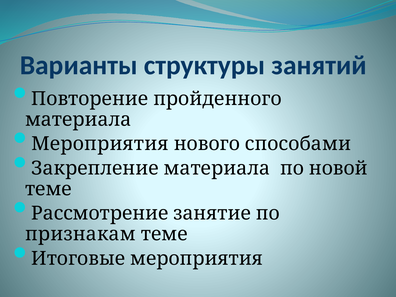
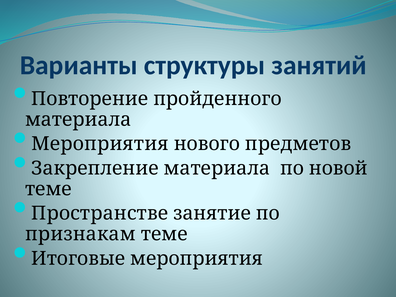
способами: способами -> предметов (298, 144)
Рассмотрение: Рассмотрение -> Пространстве (100, 213)
